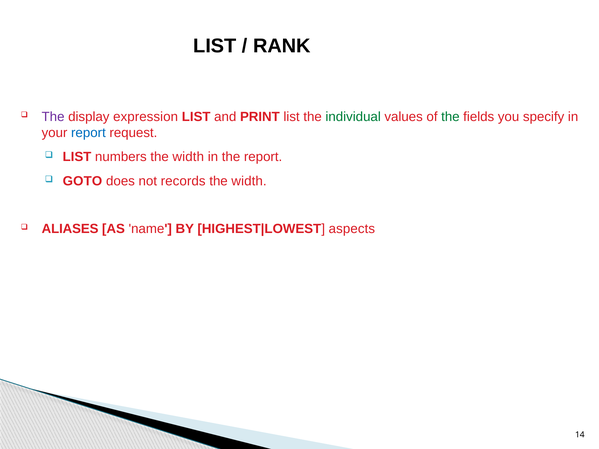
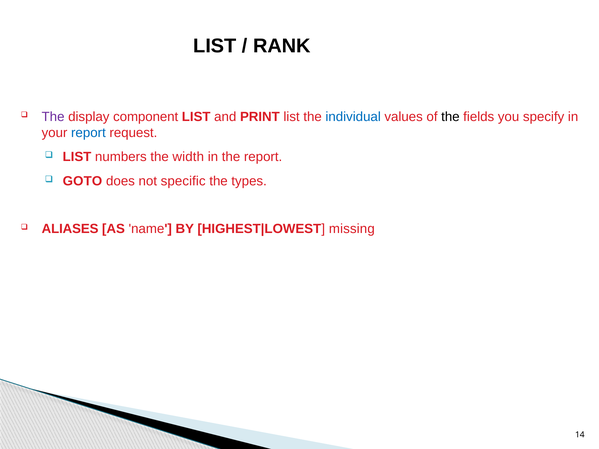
expression: expression -> component (146, 117)
individual colour: green -> blue (353, 117)
the colour: green -> black (450, 117)
records: records -> specific (183, 181)
width: width -> types (249, 181)
aspects: aspects -> missing (352, 229)
